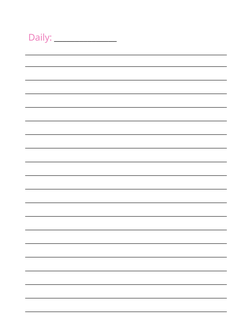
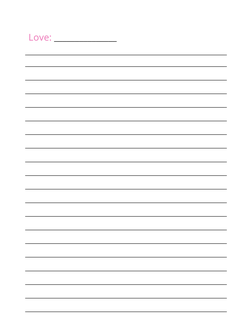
Daily: Daily -> Love (40, 38)
